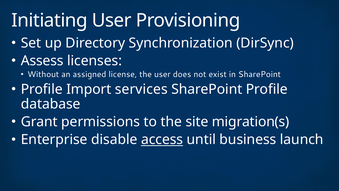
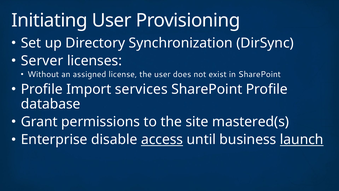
Assess: Assess -> Server (42, 61)
migration(s: migration(s -> mastered(s (251, 122)
launch underline: none -> present (302, 139)
